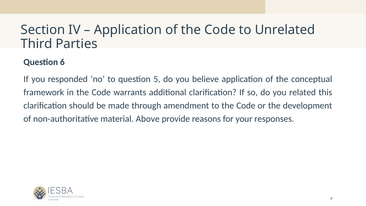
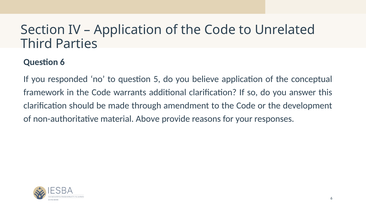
related: related -> answer (303, 92)
